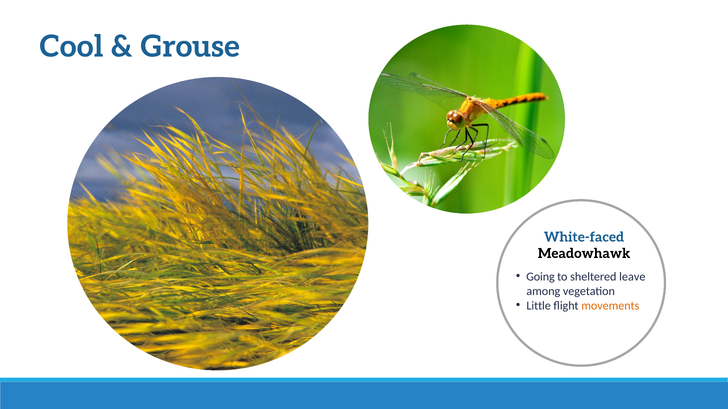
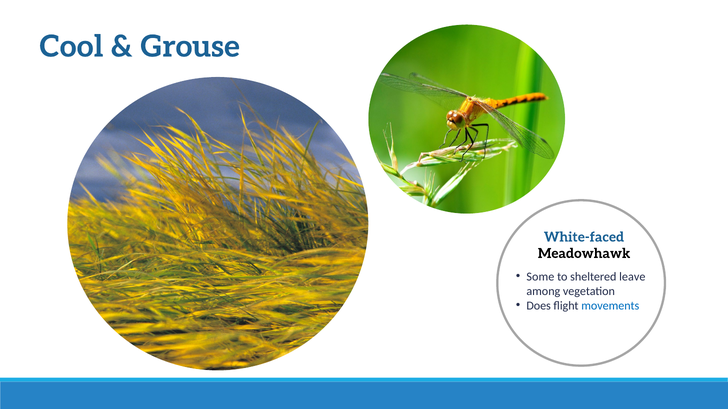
Going: Going -> Some (540, 277)
Little: Little -> Does (539, 306)
movements colour: orange -> blue (610, 306)
